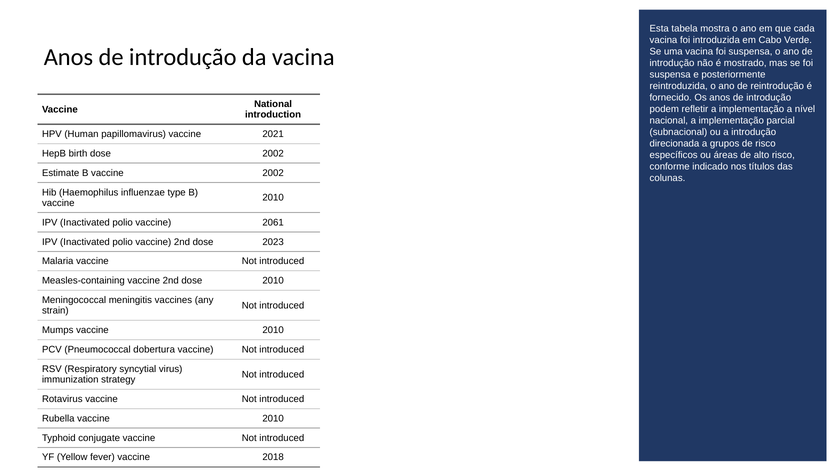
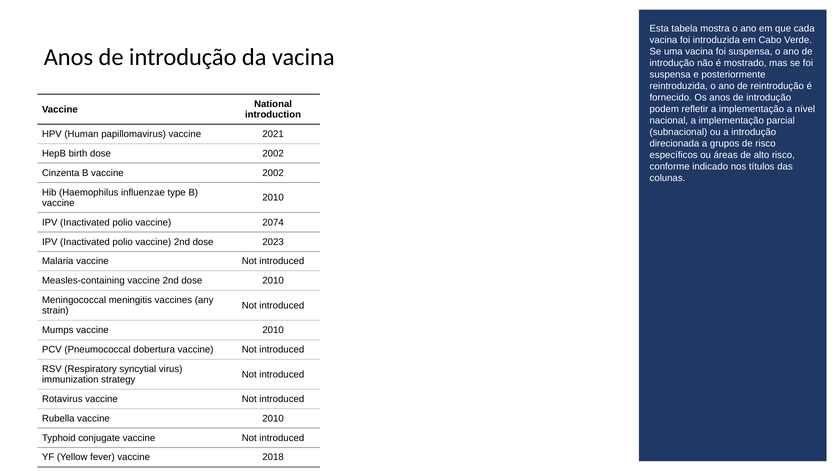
Estimate: Estimate -> Cinzenta (61, 173)
2061: 2061 -> 2074 (273, 222)
